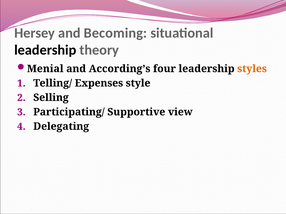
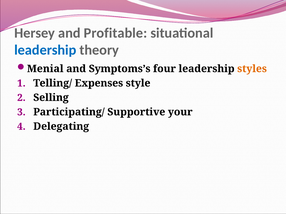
Becoming: Becoming -> Profitable (115, 33)
leadership colour: black -> blue (45, 50)
According’s: According’s -> Symptoms’s (120, 69)
view: view -> your (180, 112)
